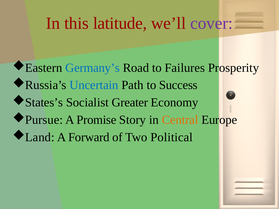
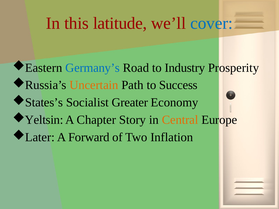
cover colour: purple -> blue (212, 23)
Failures: Failures -> Industry (185, 68)
Uncertain colour: blue -> orange (94, 85)
Pursue: Pursue -> Yeltsin (44, 120)
Promise: Promise -> Chapter (96, 120)
Land: Land -> Later (40, 137)
Political: Political -> Inflation (172, 137)
